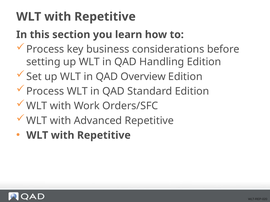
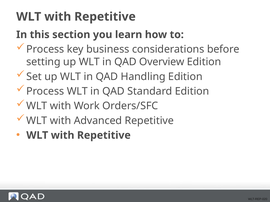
Handling: Handling -> Overview (162, 62)
Overview: Overview -> Handling (143, 77)
